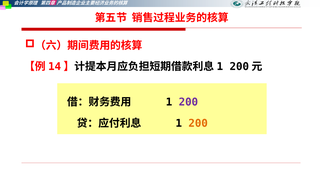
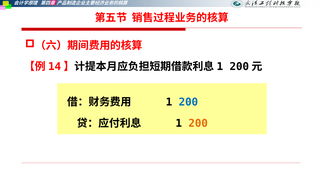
200 colour: purple -> blue (188, 102)
